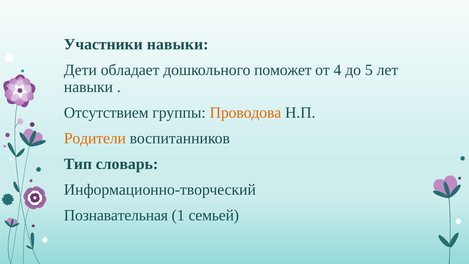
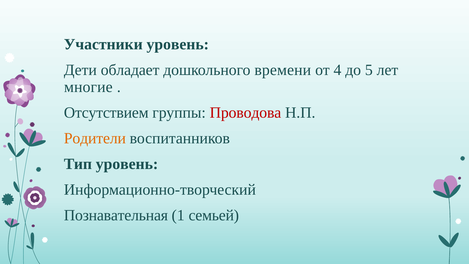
Участники навыки: навыки -> уровень (178, 44)
поможет: поможет -> времени (283, 70)
навыки: навыки -> многие (88, 87)
Проводова colour: orange -> red (245, 113)
Тип словарь: словарь -> уровень (127, 164)
